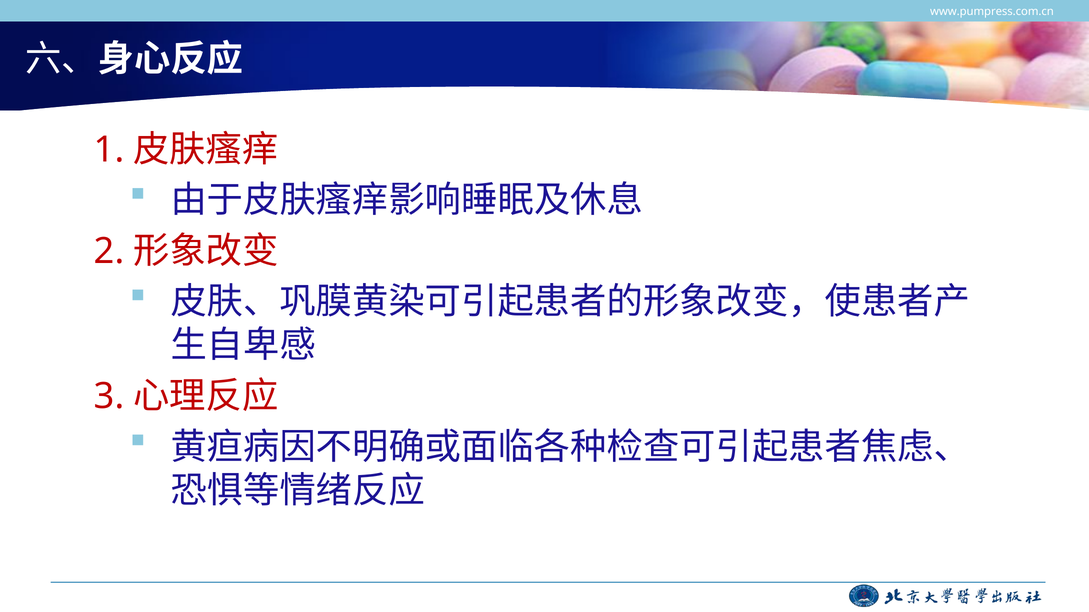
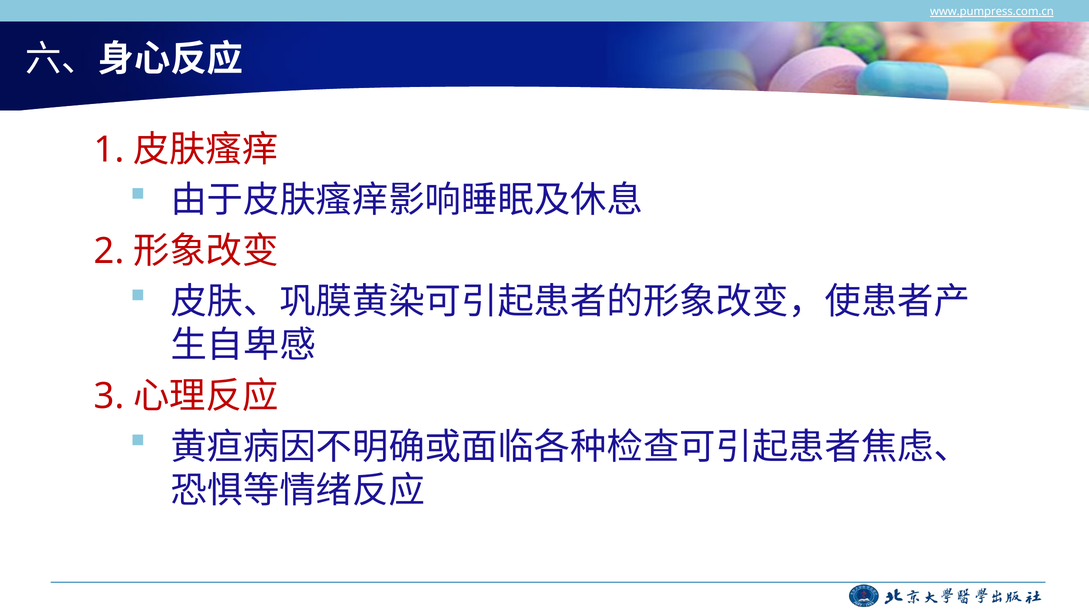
www.pumpress.com.cn underline: none -> present (992, 12)
